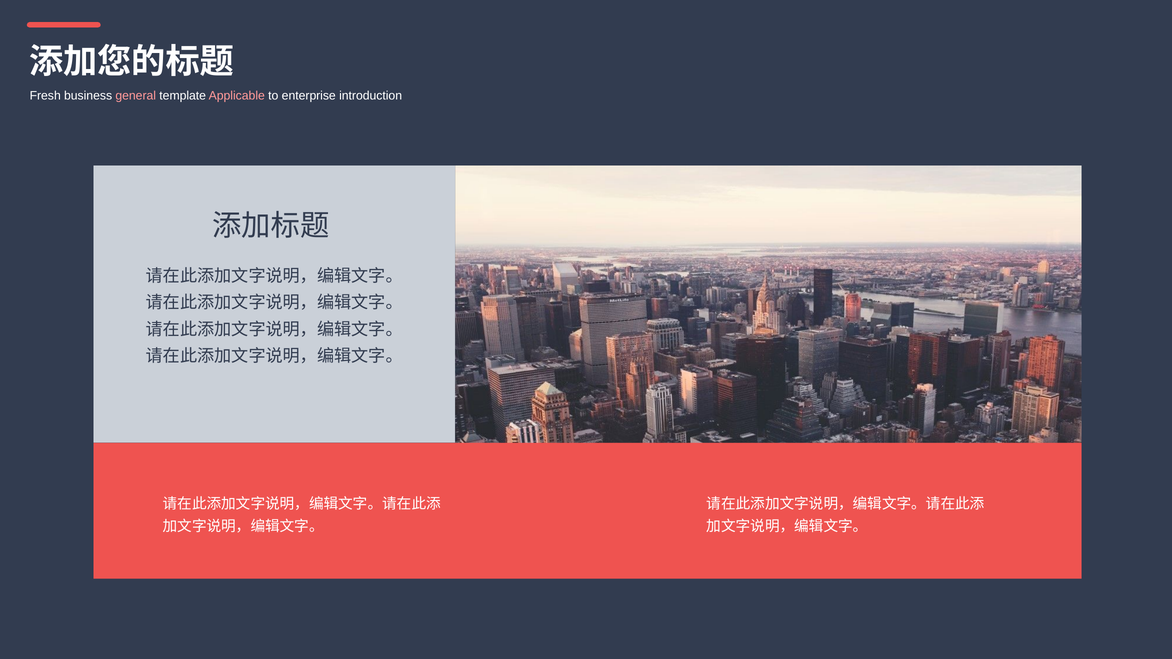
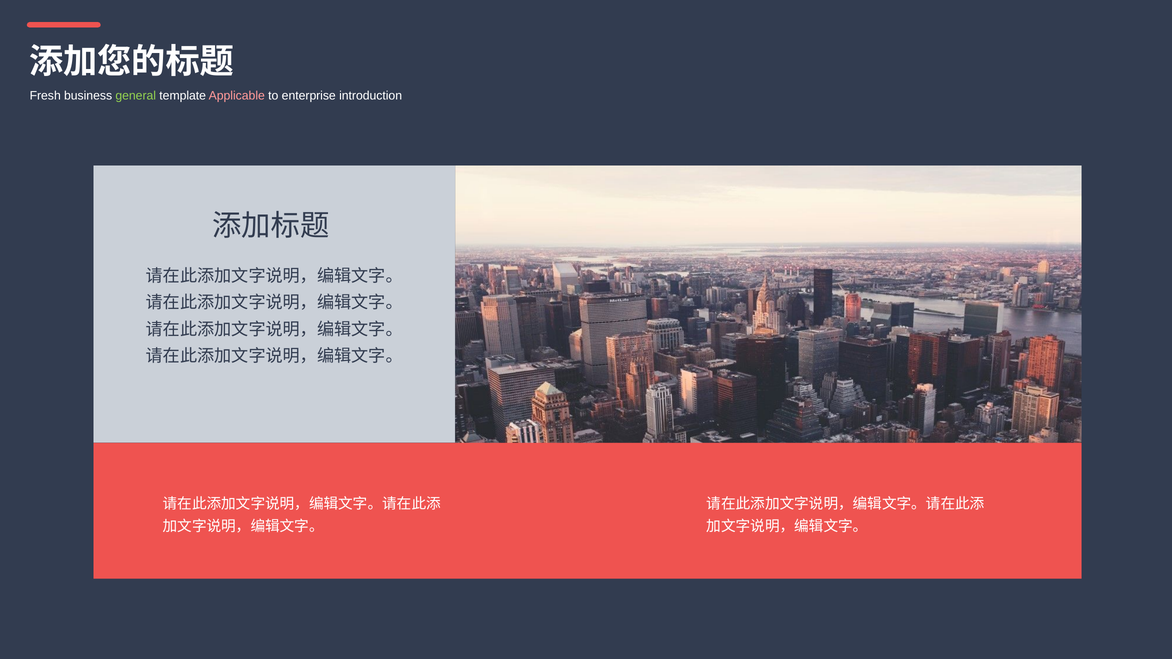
general colour: pink -> light green (136, 96)
